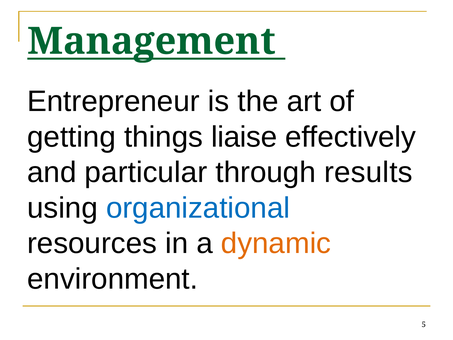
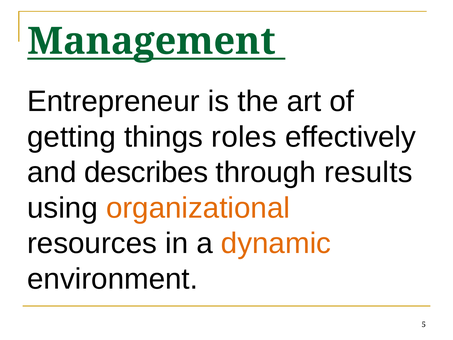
liaise: liaise -> roles (244, 137)
particular: particular -> describes (146, 172)
organizational colour: blue -> orange (198, 208)
